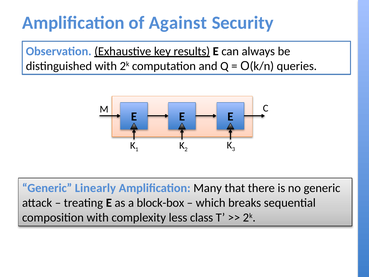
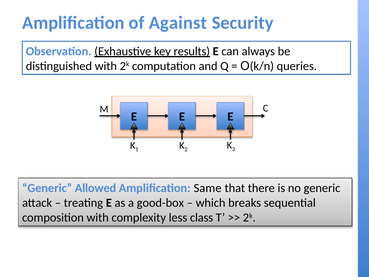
Linearly: Linearly -> Allowed (96, 188)
Many: Many -> Same (208, 188)
block-box: block-box -> good-box (160, 203)
